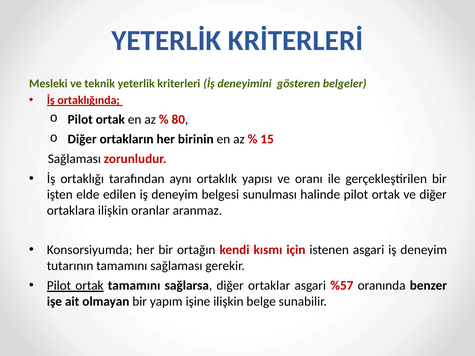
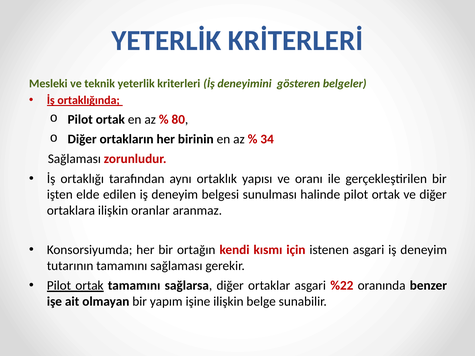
15: 15 -> 34 (267, 139)
%57: %57 -> %22 (342, 286)
